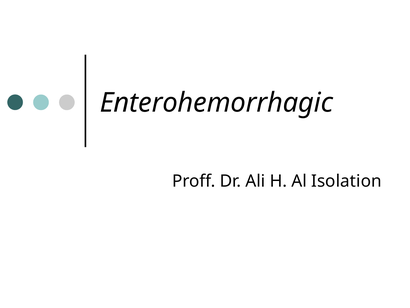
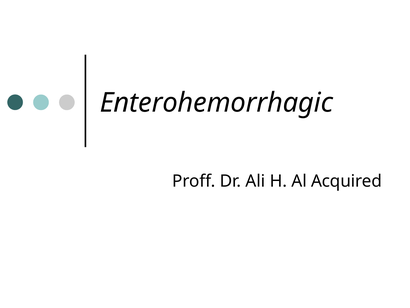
Isolation: Isolation -> Acquired (347, 181)
